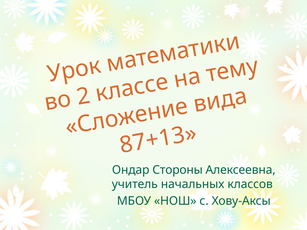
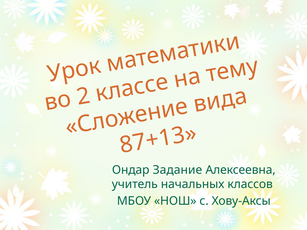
Стороны: Стороны -> Задание (177, 170)
